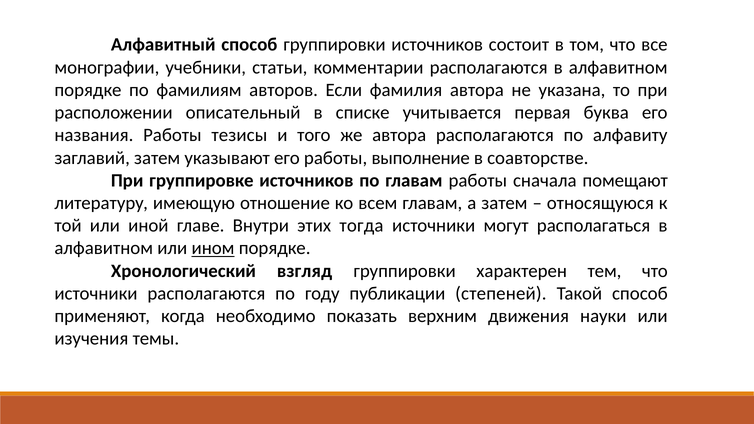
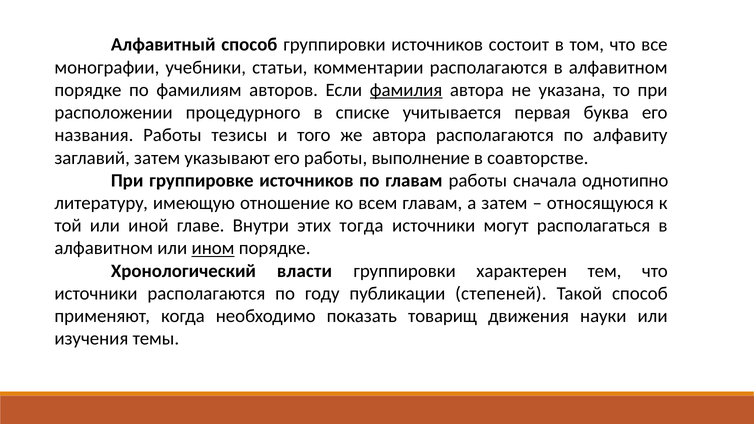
фамилия underline: none -> present (406, 90)
описательный: описательный -> процедурного (243, 113)
помещают: помещают -> однотипно (625, 180)
взгляд: взгляд -> власти (304, 271)
верхним: верхним -> товарищ (443, 316)
